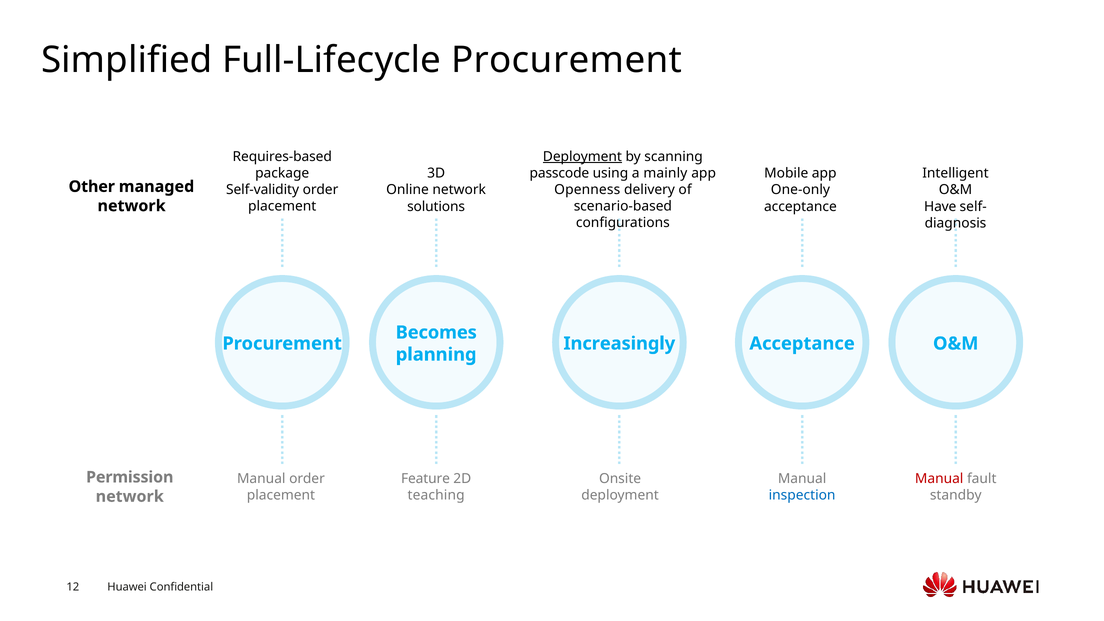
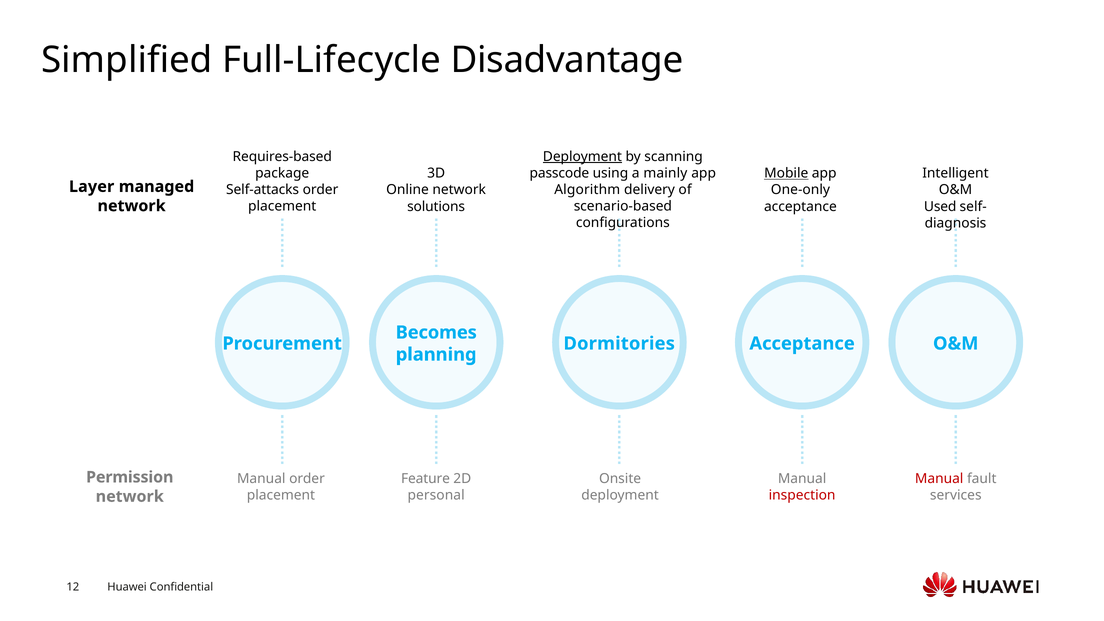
Full-Lifecycle Procurement: Procurement -> Disadvantage (567, 60)
Mobile underline: none -> present (786, 173)
Other: Other -> Layer (92, 187)
Self-validity: Self-validity -> Self-attacks (263, 190)
Openness: Openness -> Algorithm (587, 190)
Have: Have -> Used (940, 206)
Increasingly: Increasingly -> Dormitories (619, 344)
teaching: teaching -> personal (436, 495)
inspection colour: blue -> red (802, 495)
standby: standby -> services (956, 495)
